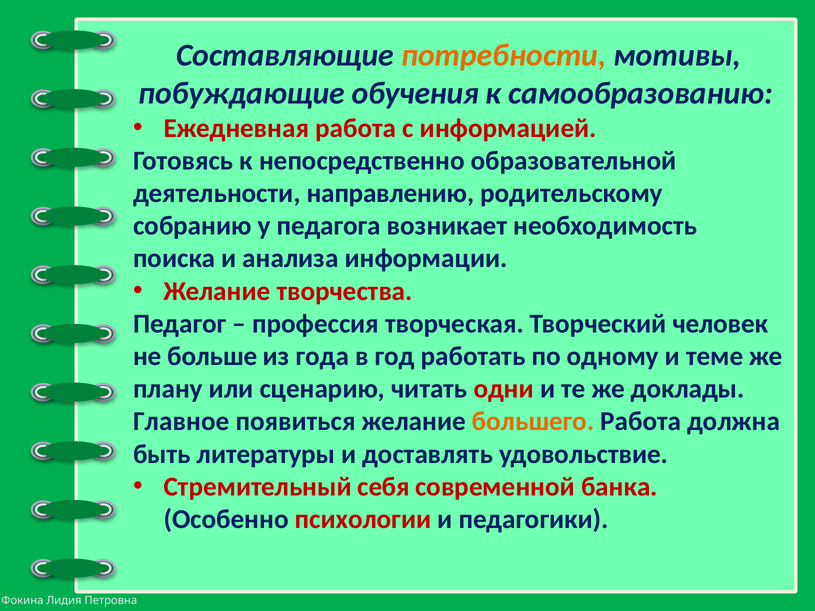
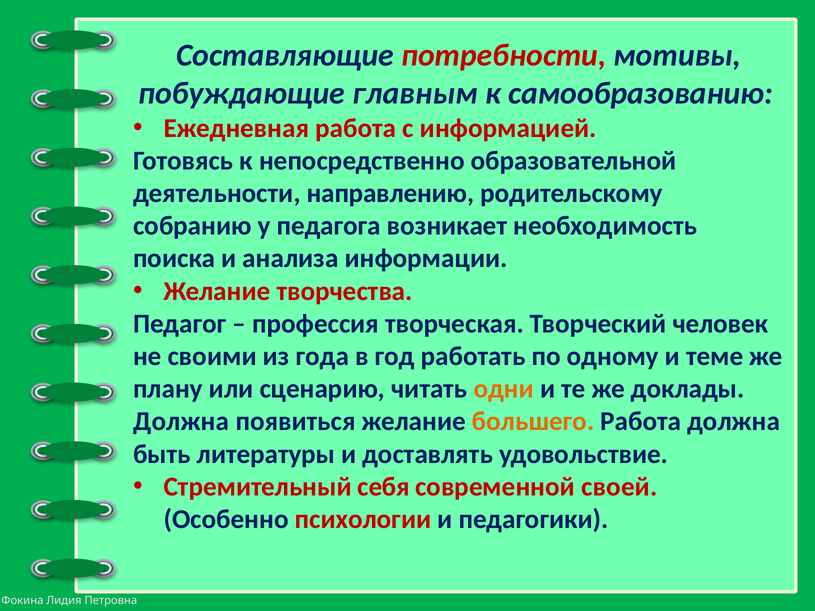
потребности colour: orange -> red (504, 55)
обучения: обучения -> главным (415, 93)
больше: больше -> своими (212, 356)
одни colour: red -> orange (504, 389)
Главное: Главное -> Должна (181, 422)
банка: банка -> своей (619, 487)
